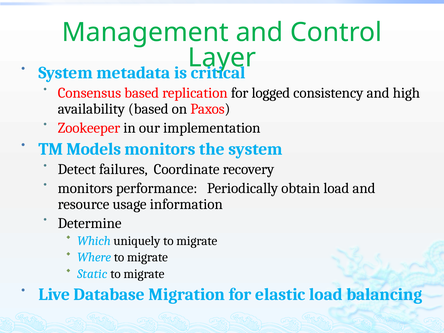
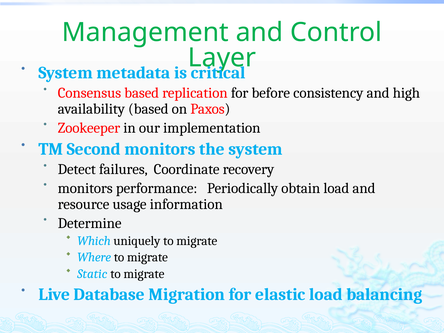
logged: logged -> before (271, 93)
Models: Models -> Second (94, 149)
